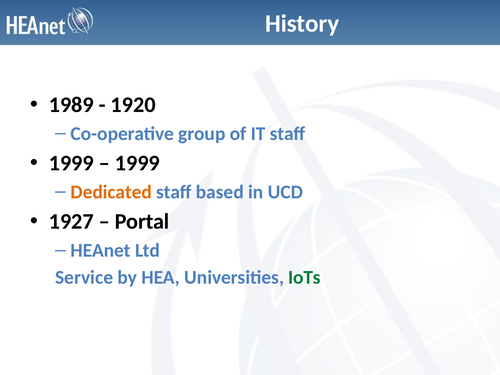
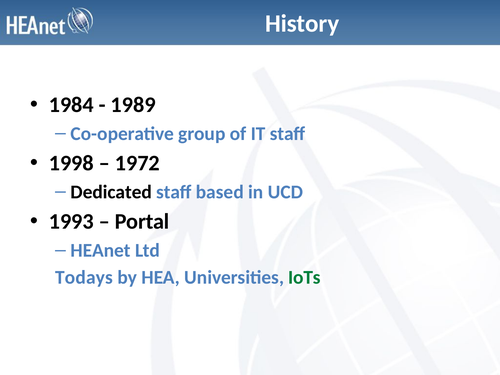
1989: 1989 -> 1984 (71, 105)
1920: 1920 -> 1989 (133, 105)
1999: 1999 -> 1998 (71, 163)
1999: 1999 -> 1972 (137, 163)
Dedicated colour: orange -> black (111, 192)
1927: 1927 -> 1993 (71, 222)
Service: Service -> Todays (84, 278)
